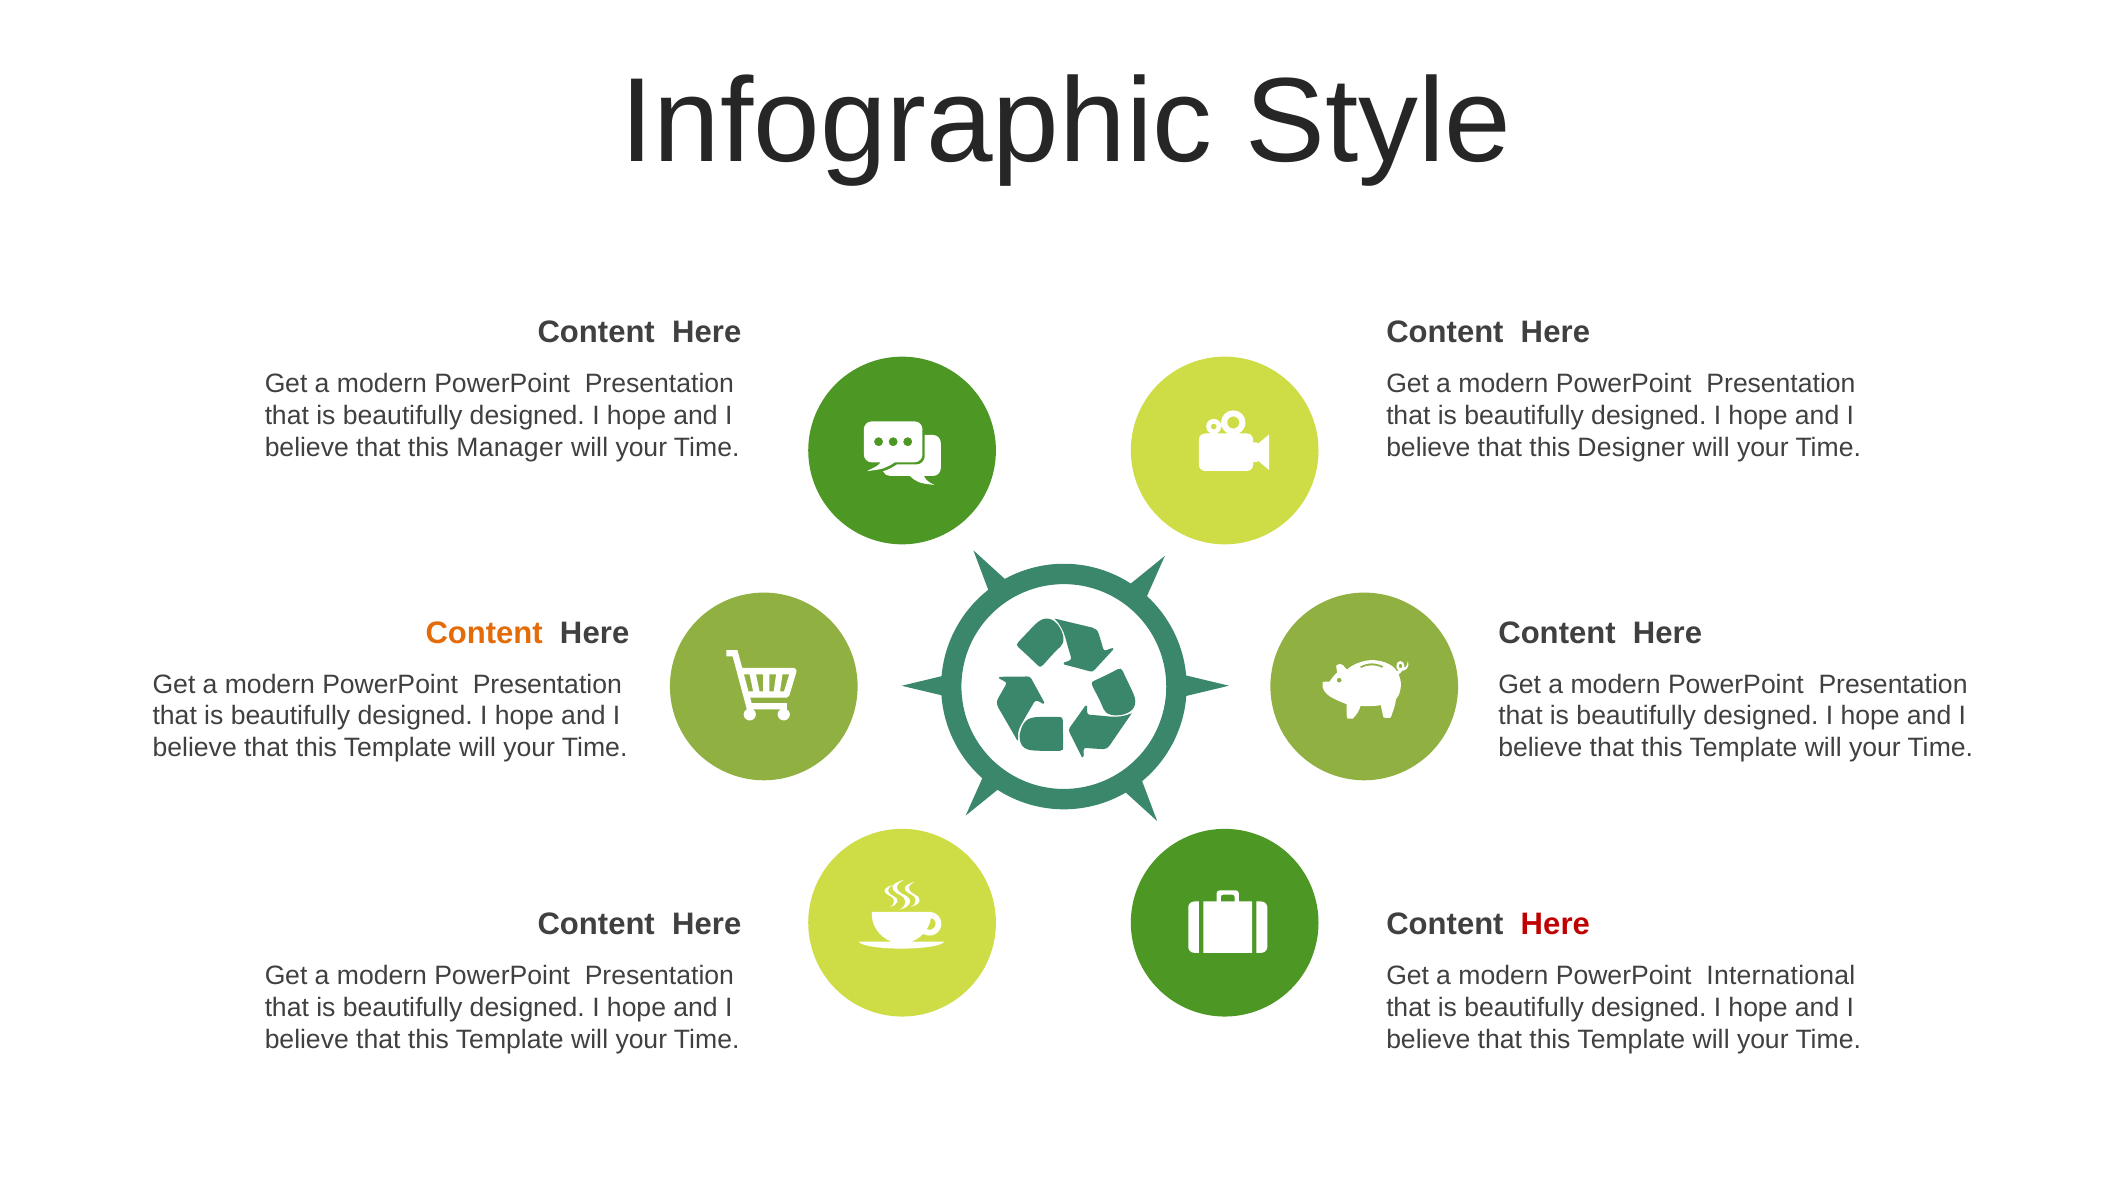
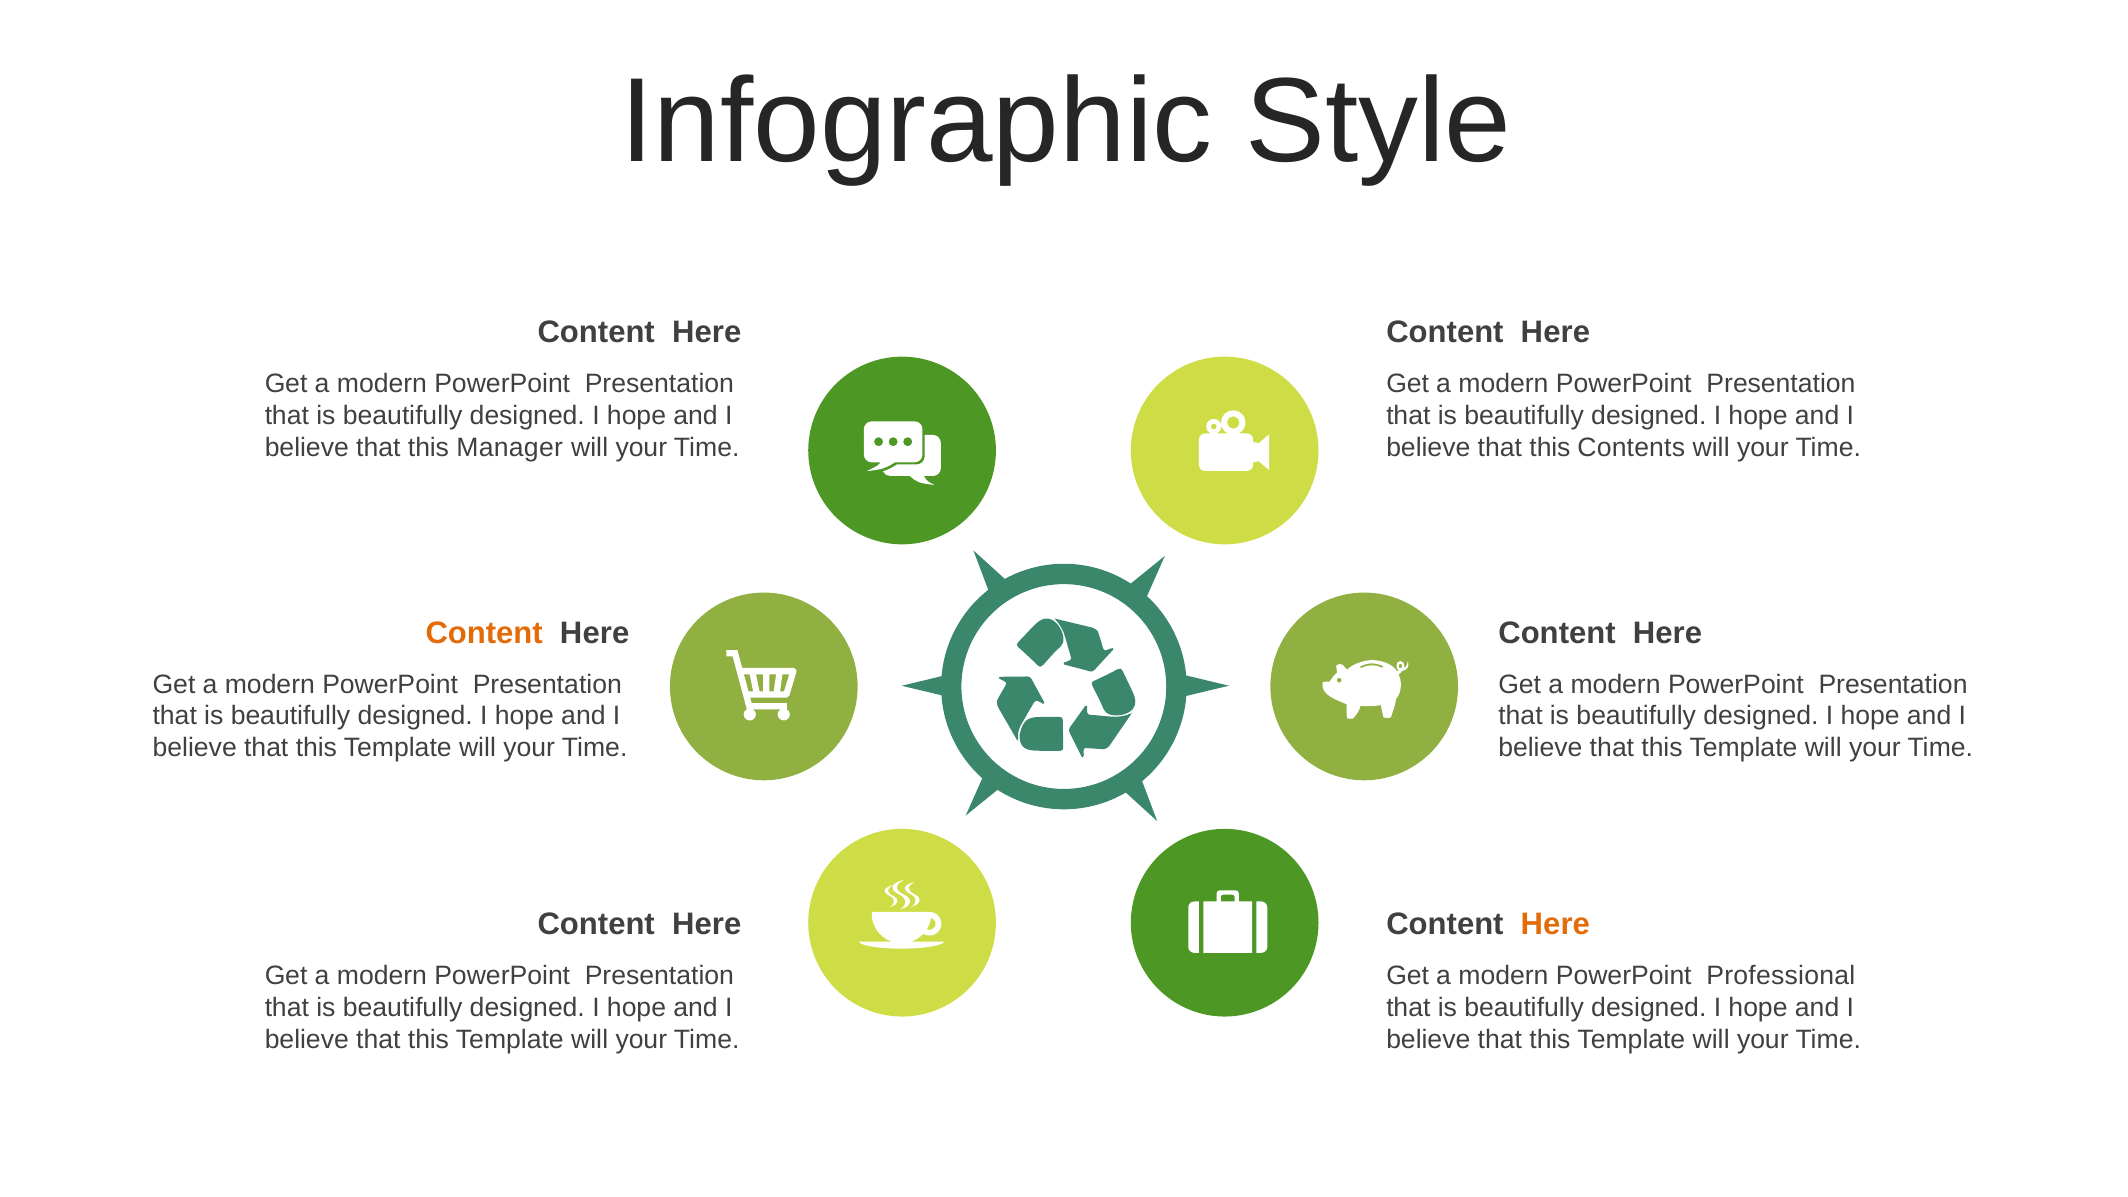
Designer: Designer -> Contents (1631, 448)
Here colour: red -> orange (1555, 924)
International: International -> Professional (1781, 976)
